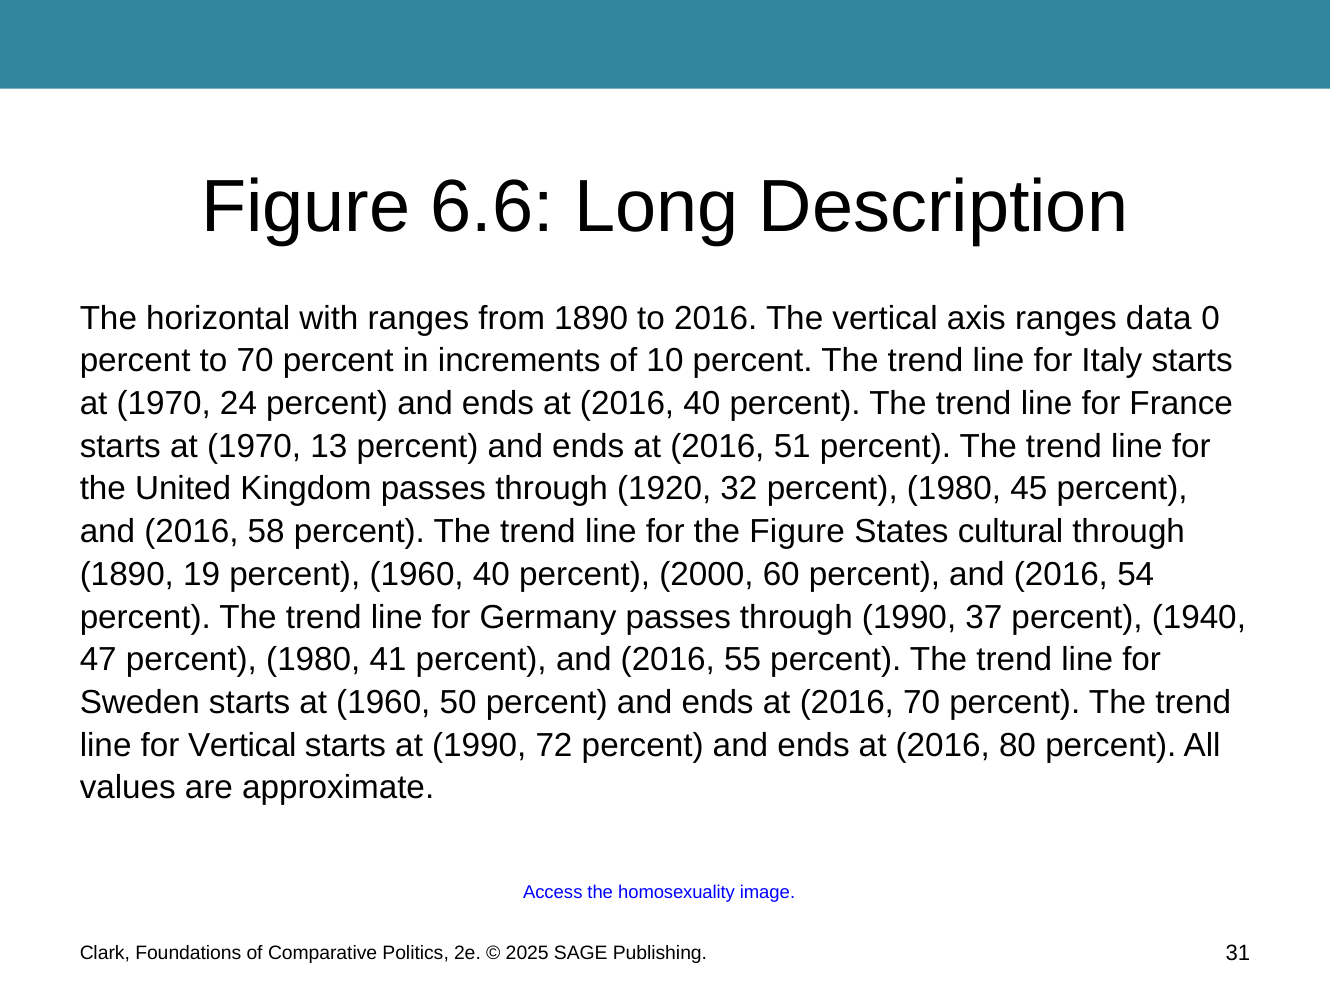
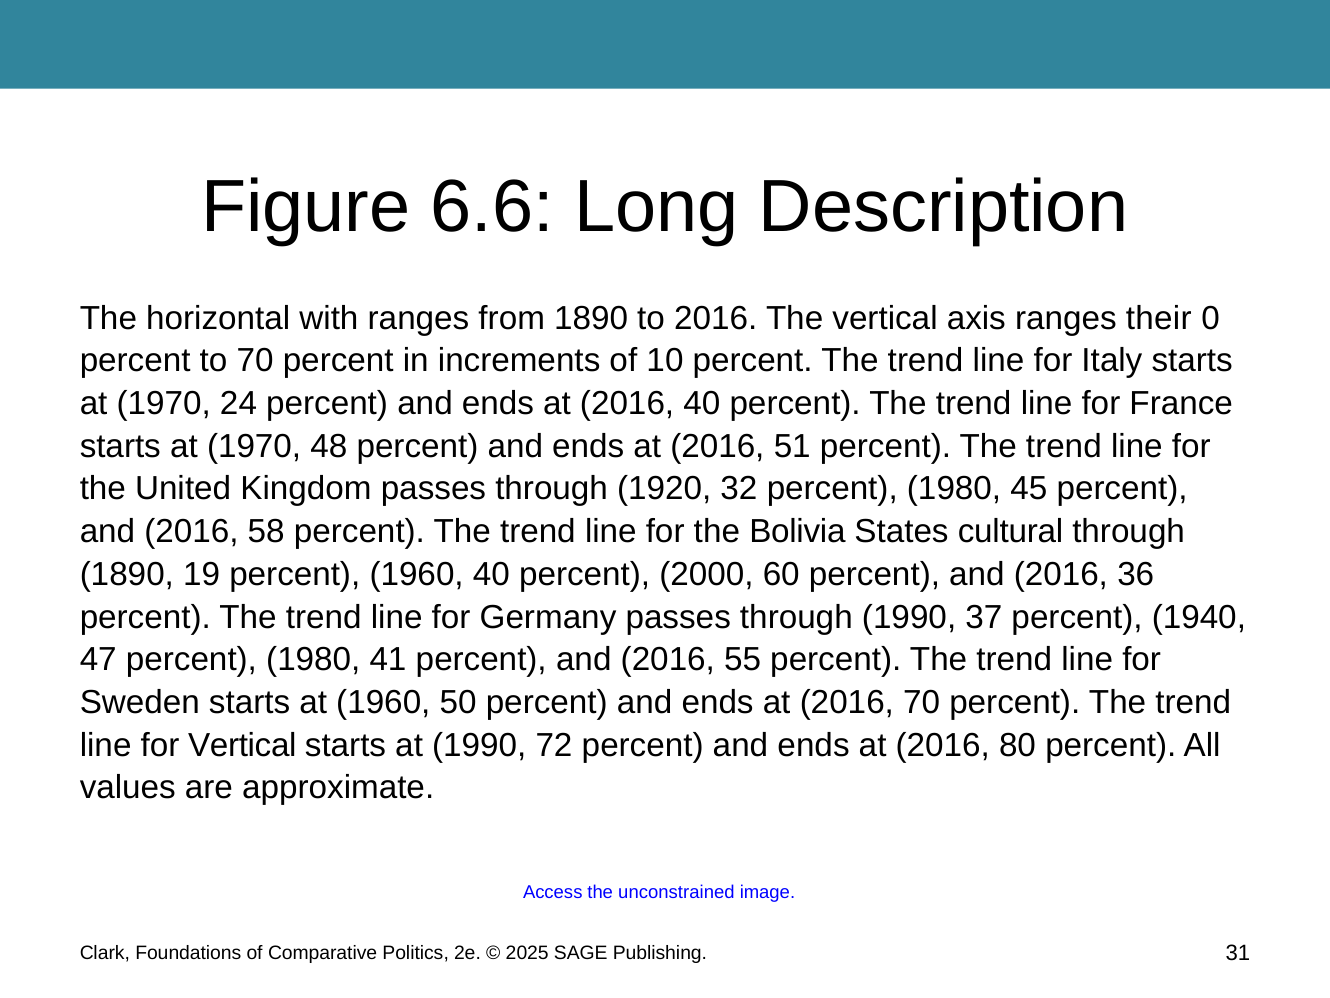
data: data -> their (1159, 318)
13: 13 -> 48 (329, 446)
the Figure: Figure -> Bolivia (797, 531)
54: 54 -> 36 (1136, 574)
homosexuality: homosexuality -> unconstrained (676, 892)
